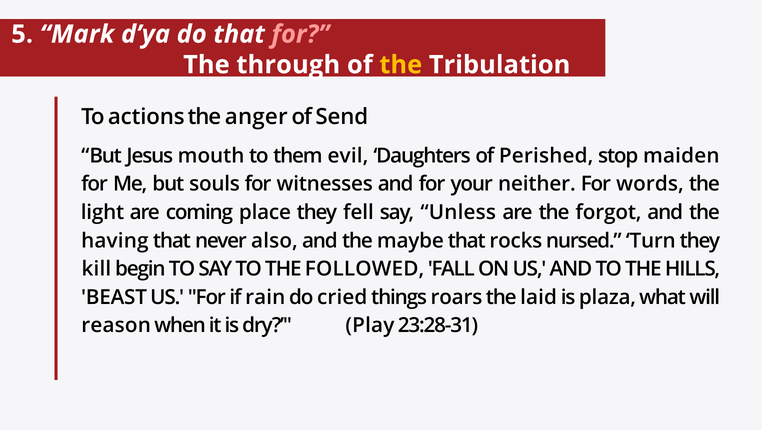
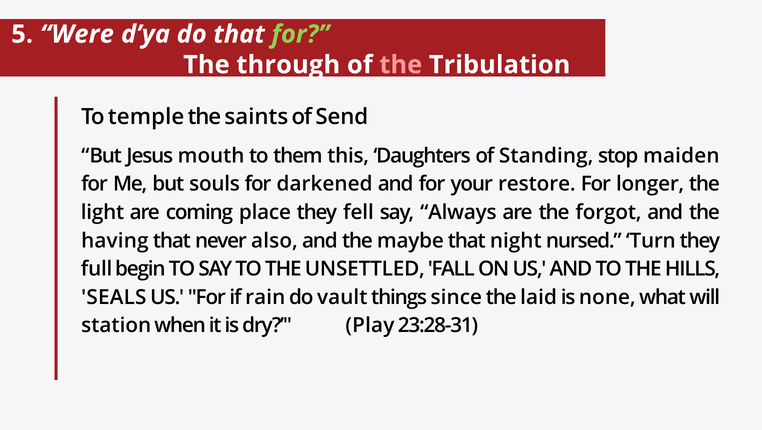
Mark: Mark -> Were (77, 34)
for colour: pink -> light green (300, 34)
the colour: yellow -> pink (401, 65)
actions: actions -> temple (146, 117)
anger: anger -> saints (256, 117)
evil: evil -> this (348, 156)
Perished: Perished -> Standing (546, 156)
witnesses: witnesses -> darkened (325, 184)
neither: neither -> restore (537, 184)
words: words -> longer (650, 184)
Unless: Unless -> Always (458, 212)
rocks: rocks -> night (516, 241)
kill: kill -> full (97, 269)
FOLLOWED: FOLLOWED -> UNSETTLED (365, 269)
BEAST: BEAST -> SEALS (114, 297)
cried: cried -> vault (342, 297)
roars: roars -> since (456, 297)
plaza: plaza -> none (607, 297)
reason: reason -> station (116, 325)
